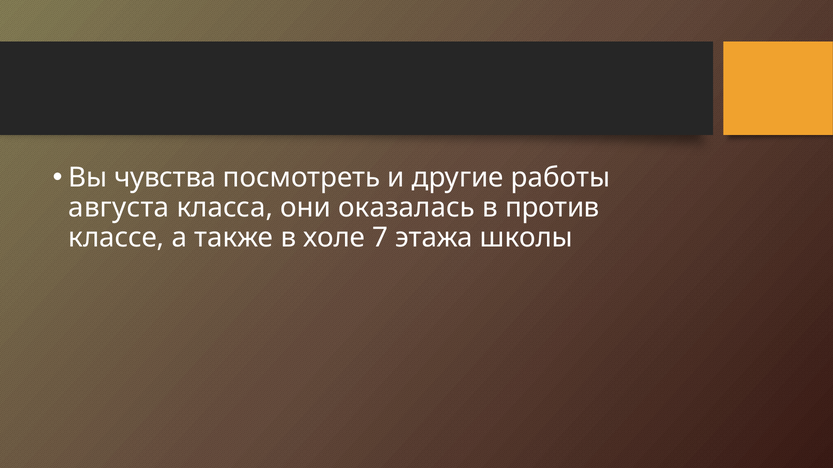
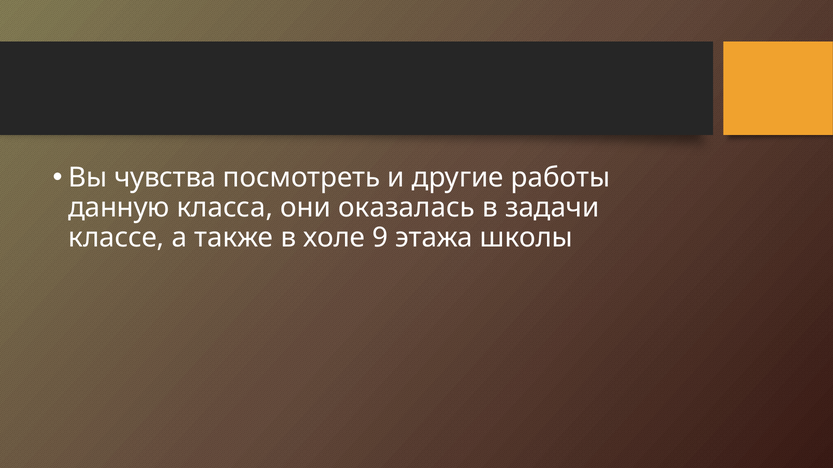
августа: августа -> данную (119, 208)
против: против -> задачи (552, 208)
7: 7 -> 9 (380, 238)
